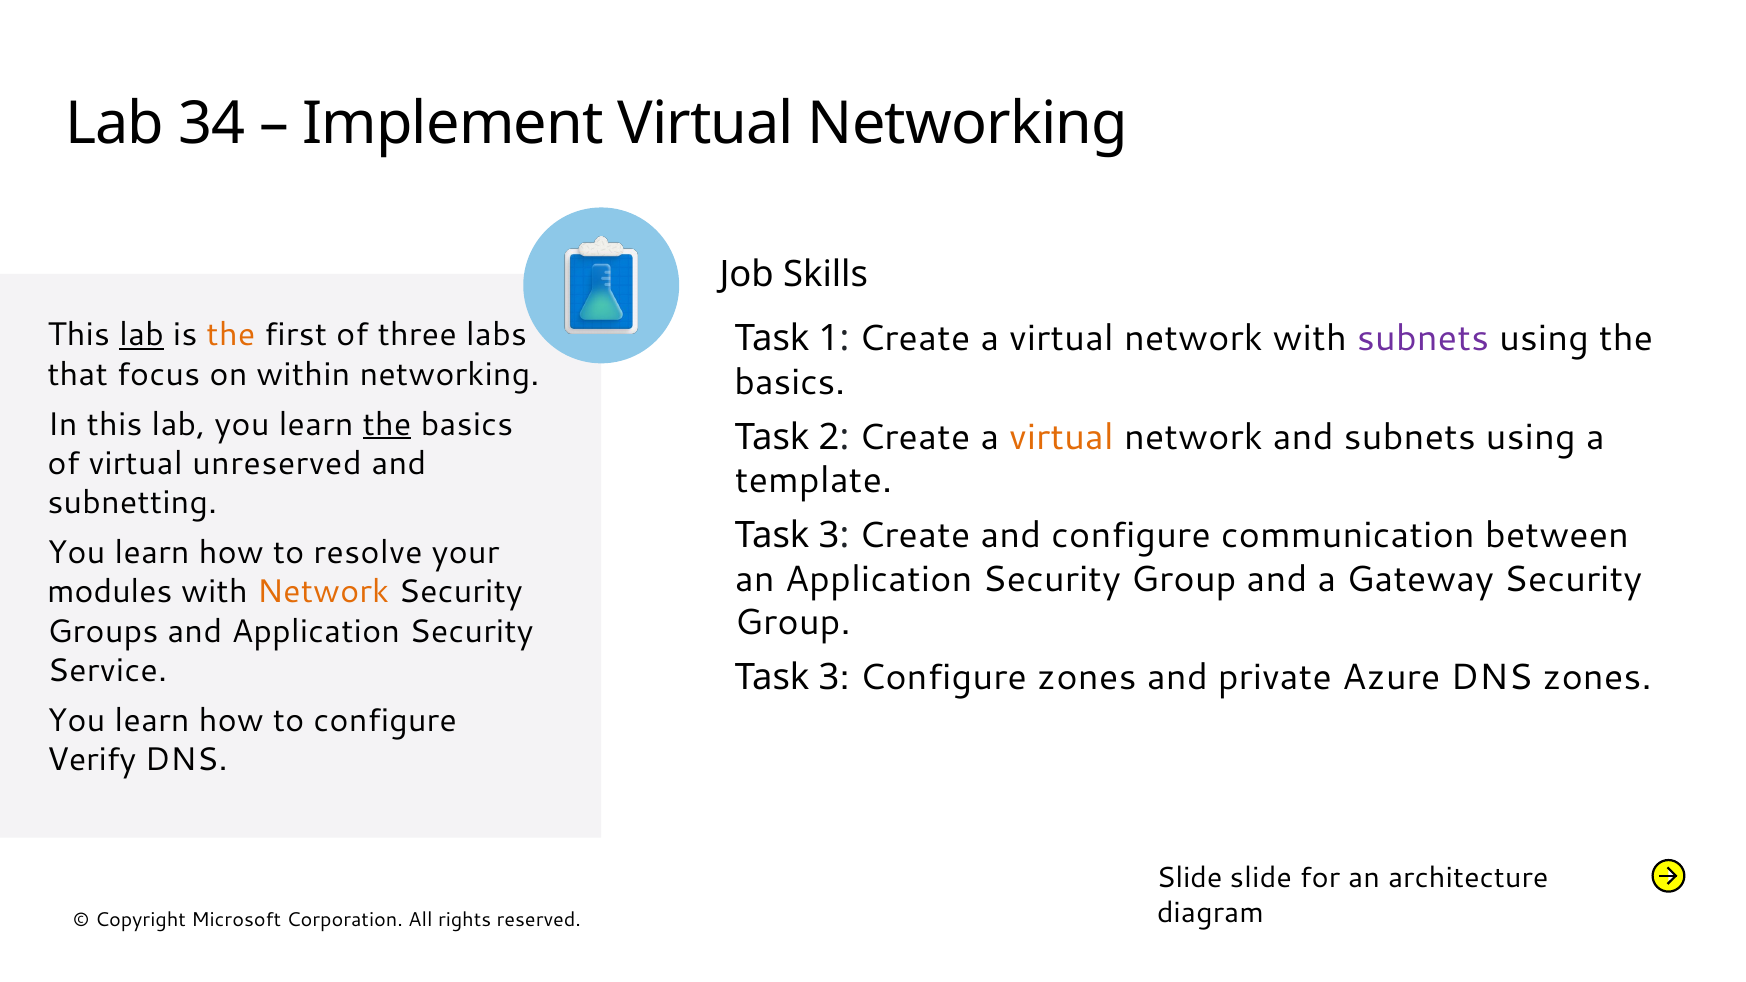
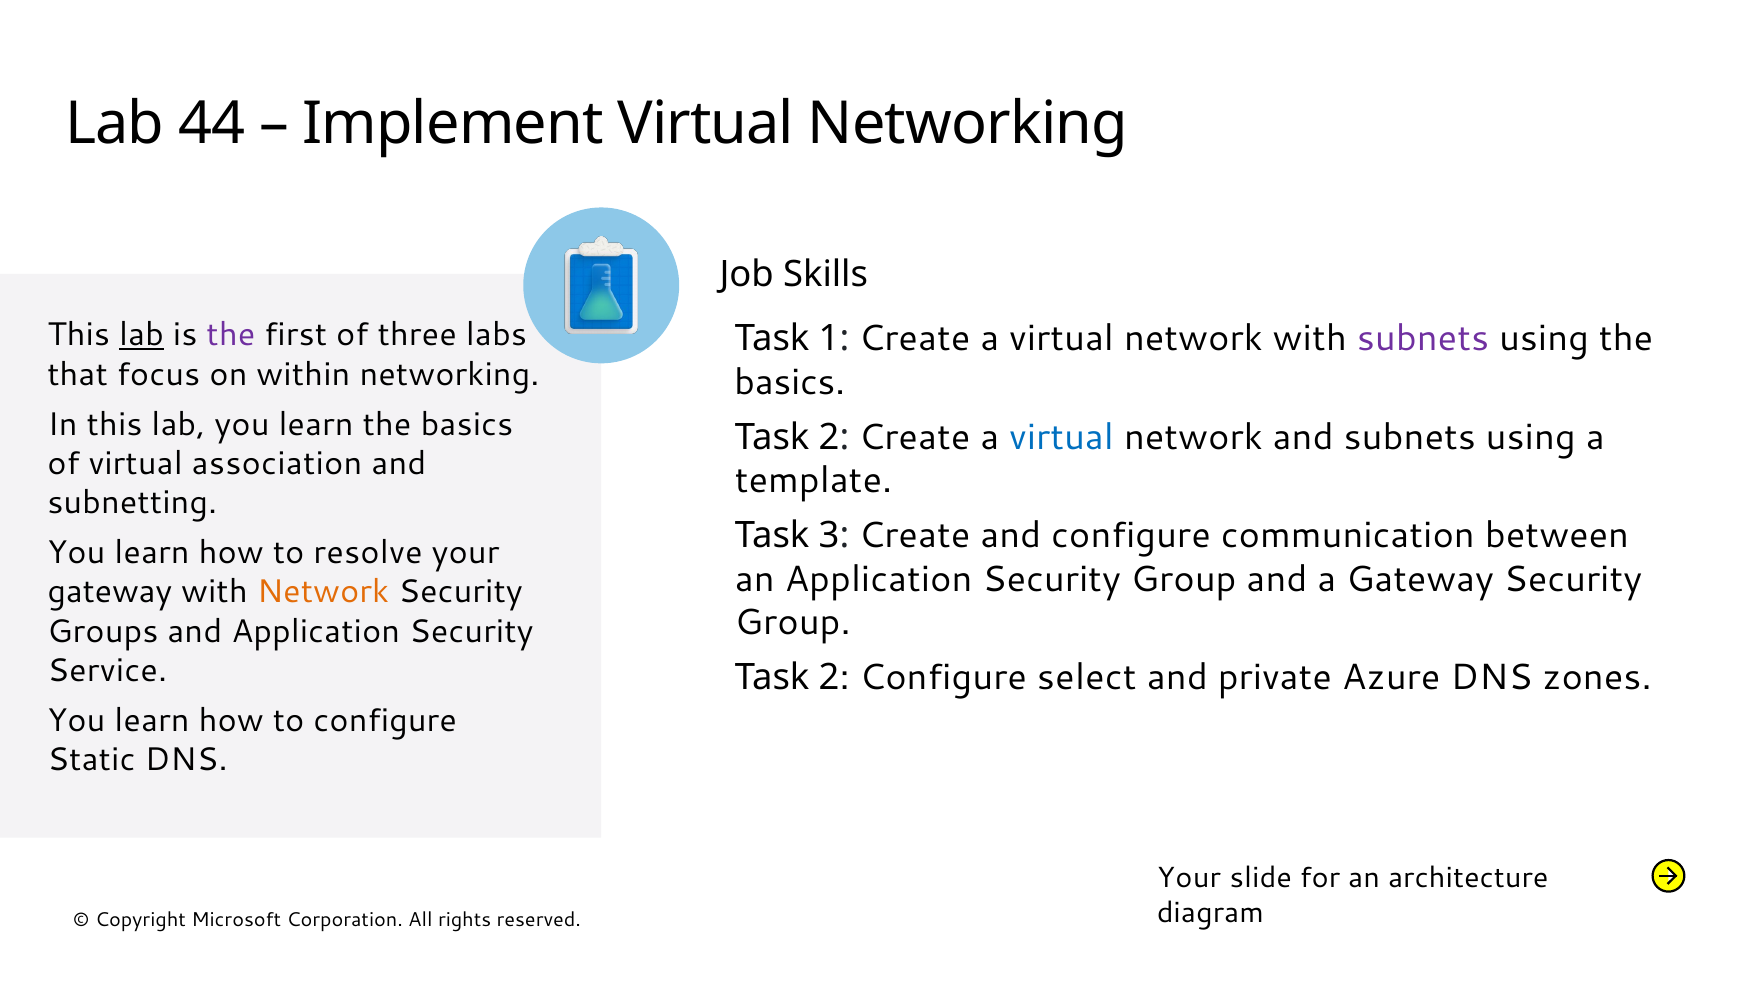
34: 34 -> 44 (212, 124)
the colour: orange -> purple (231, 335)
the underline: present -> none (387, 424)
virtual colour: orange -> blue (1062, 437)
unreserved: unreserved -> association (277, 464)
modules: modules -> gateway (110, 592)
3: 3 -> 2 (829, 677)
Configure zones: zones -> select (1087, 677)
Verify: Verify -> Static (91, 760)
Slide: Slide -> Your (1189, 878)
